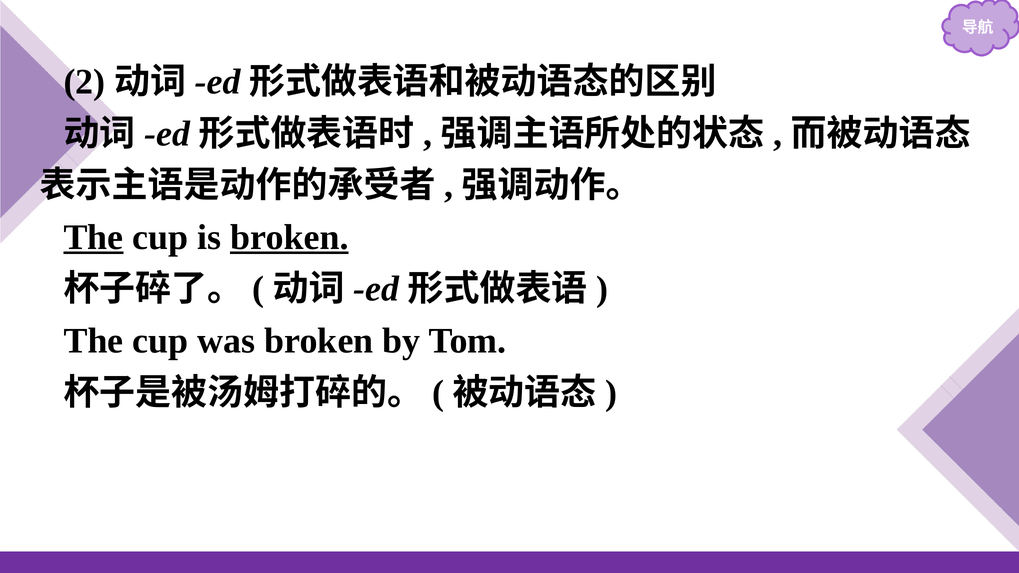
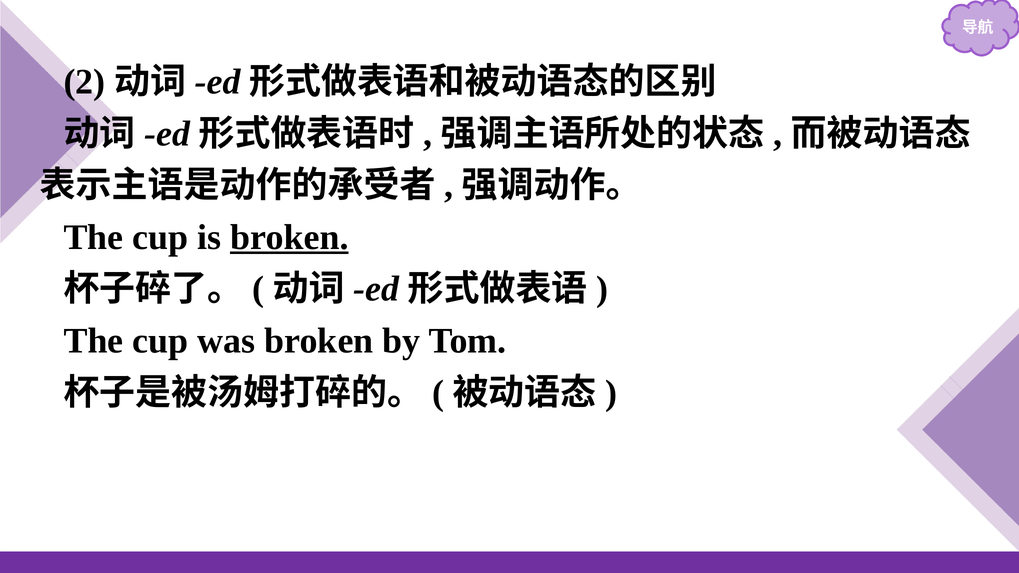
The underline: present -> none (93, 237)
